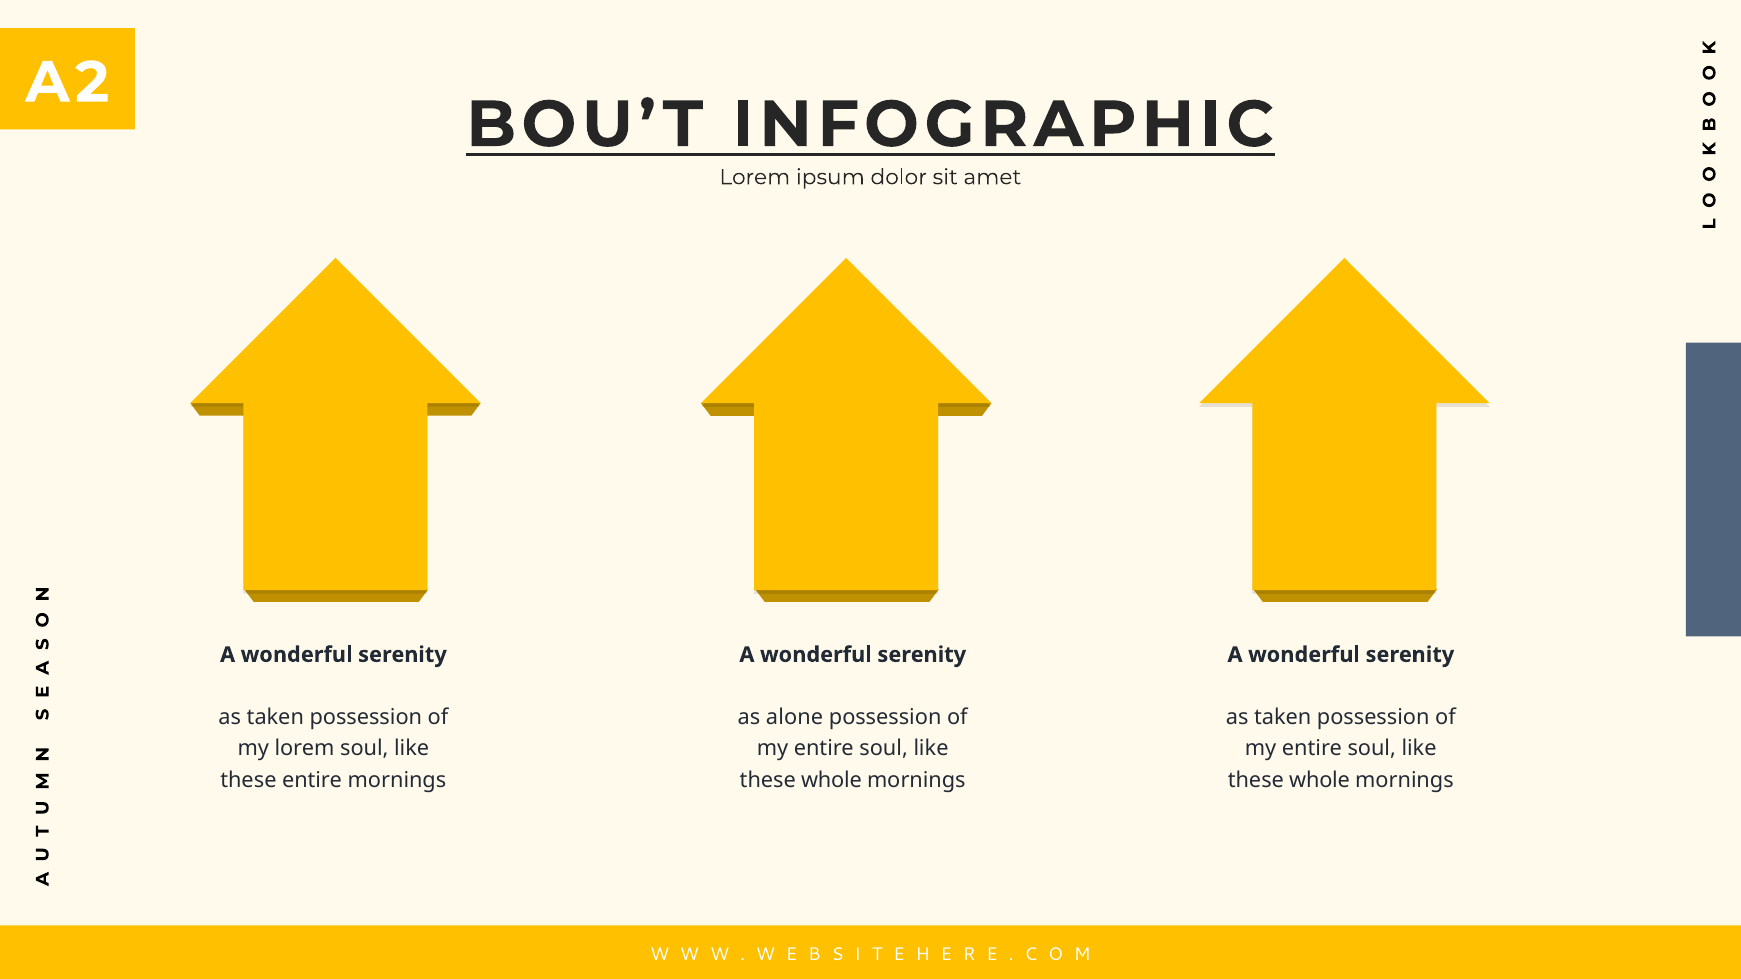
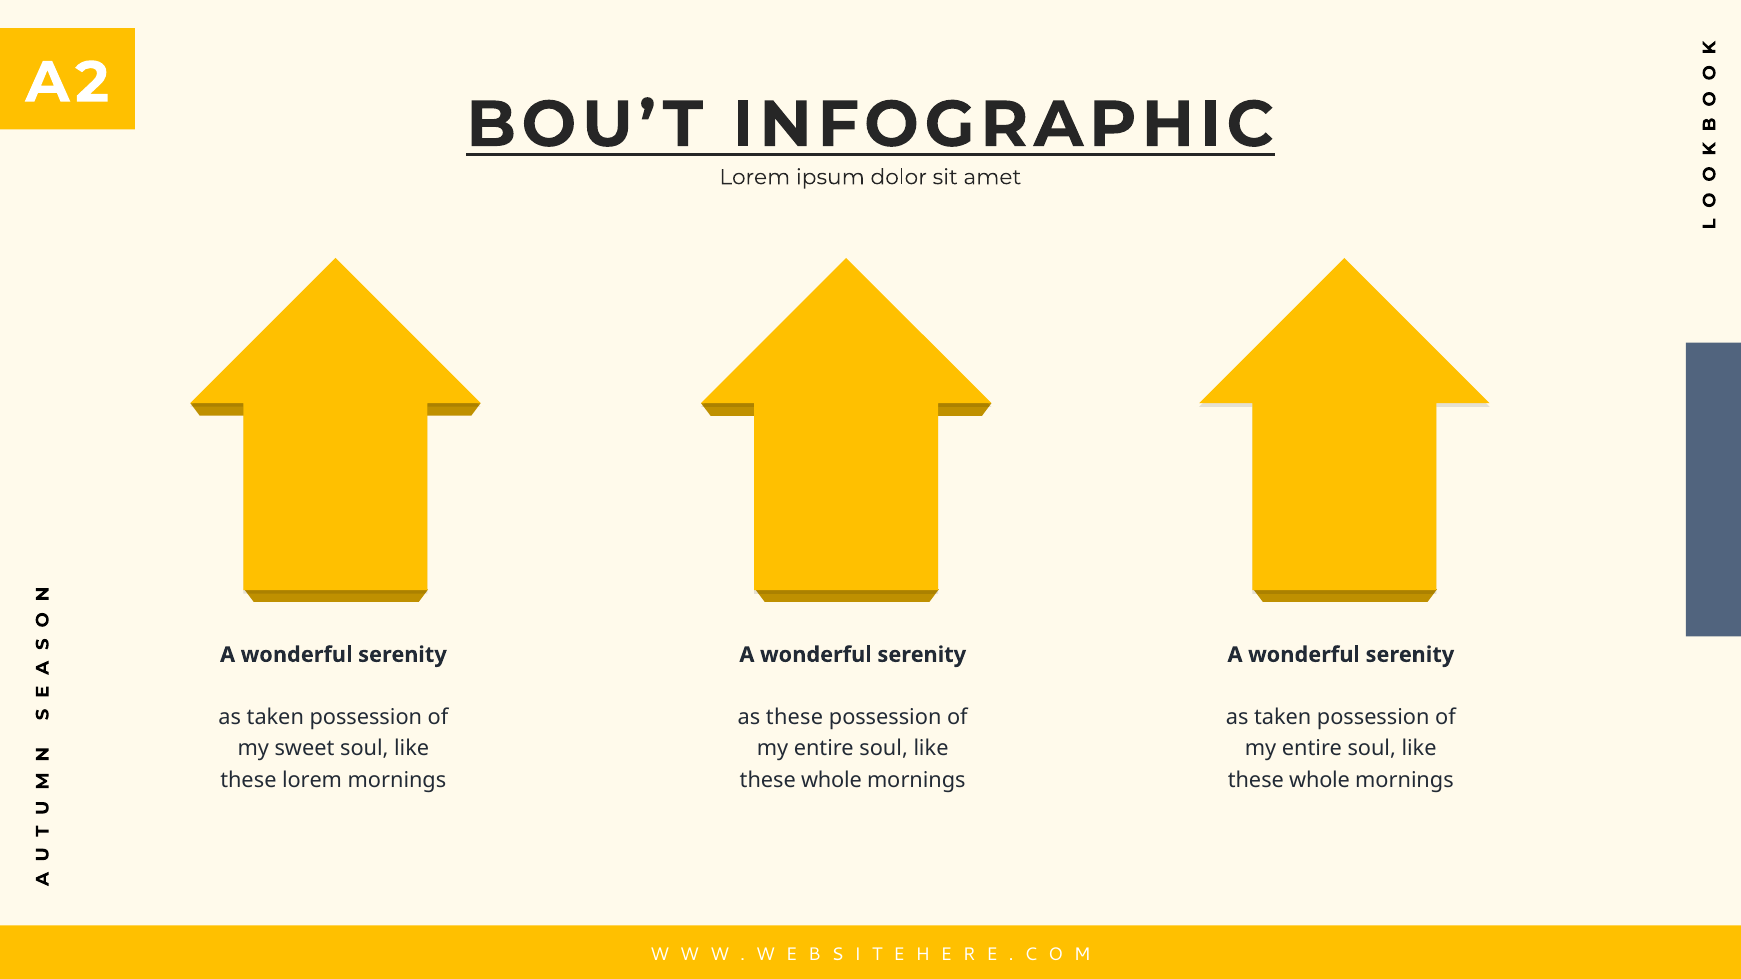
as alone: alone -> these (795, 718)
my lorem: lorem -> sweet (304, 749)
these entire: entire -> lorem (312, 780)
